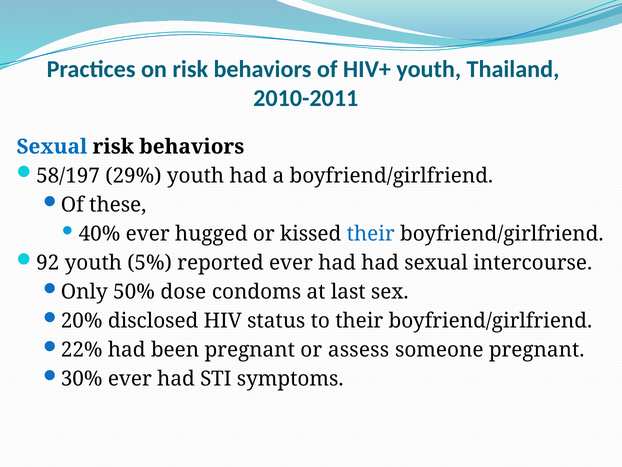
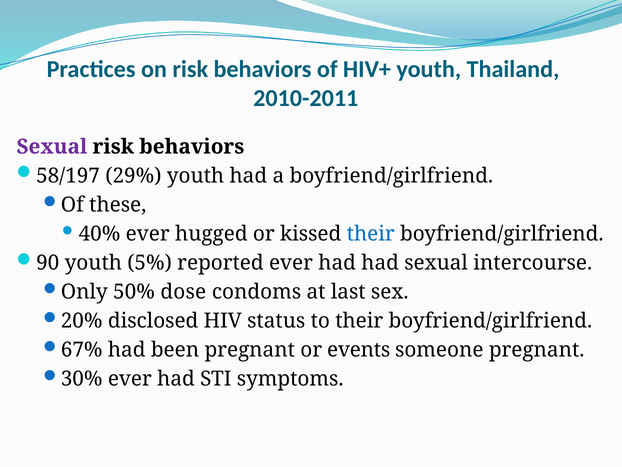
Sexual colour: blue -> purple (52, 147)
92: 92 -> 90 (48, 263)
22%: 22% -> 67% (82, 350)
assess: assess -> events (359, 350)
